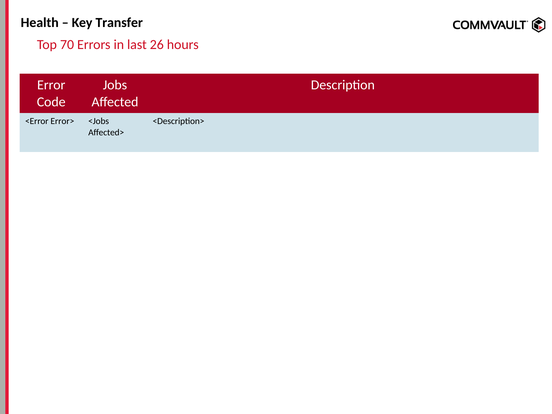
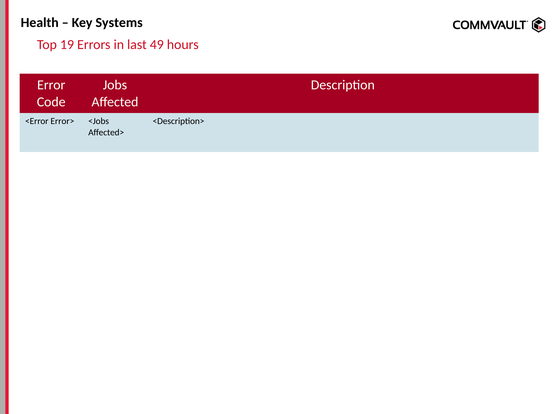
Transfer: Transfer -> Systems (119, 23)
70: 70 -> 19 (67, 44)
26: 26 -> 49 (157, 44)
